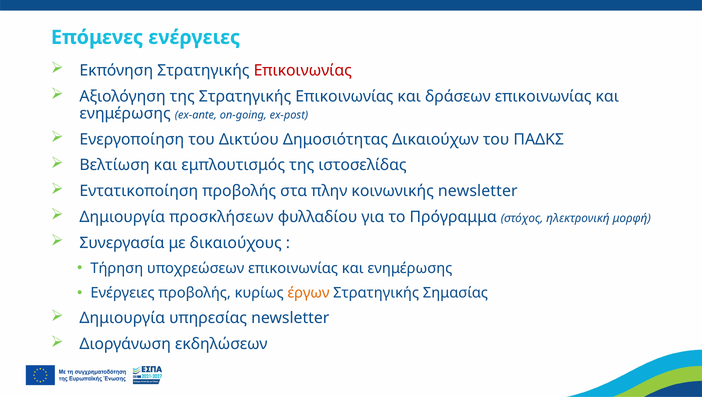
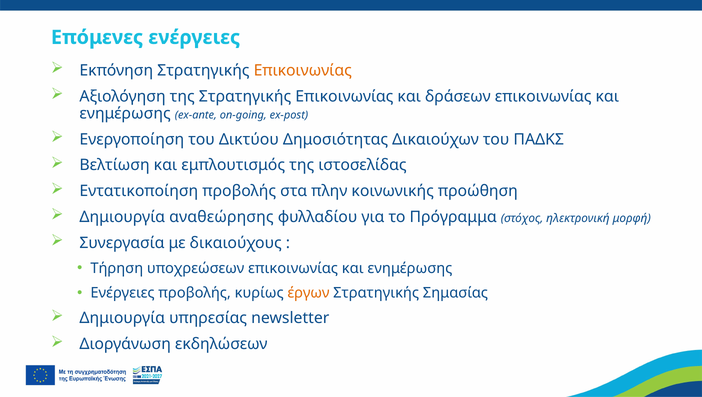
Επικοινωνίας colour: red -> orange (303, 71)
κοινωνικής newsletter: newsletter -> προώθηση (478, 191)
προσκλήσεων: προσκλήσεων -> αναθεώρησης (221, 217)
